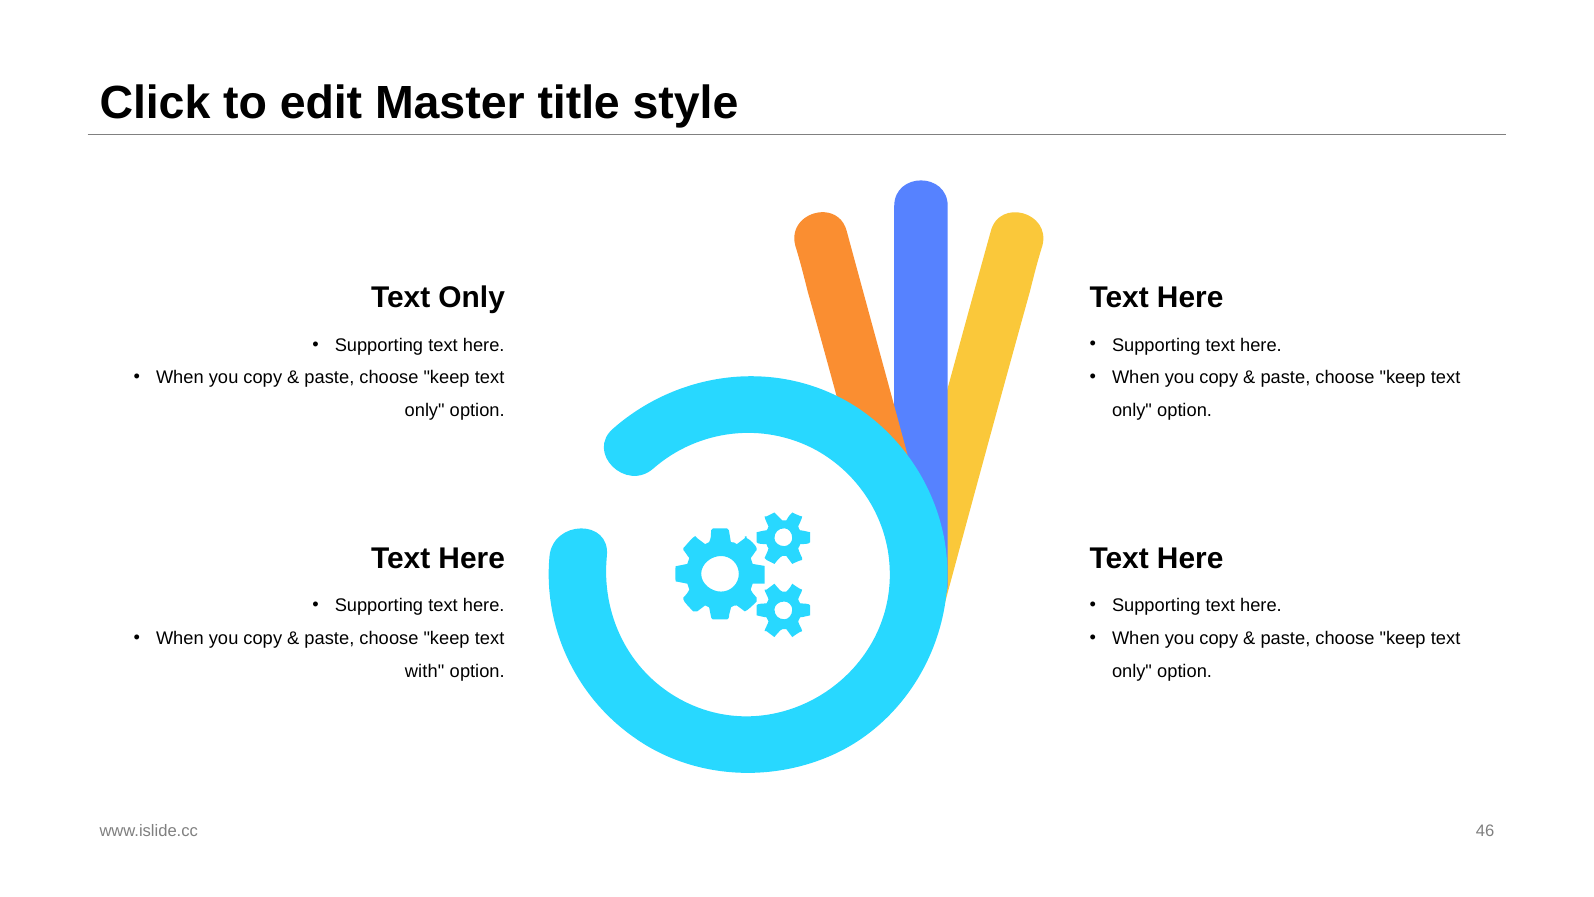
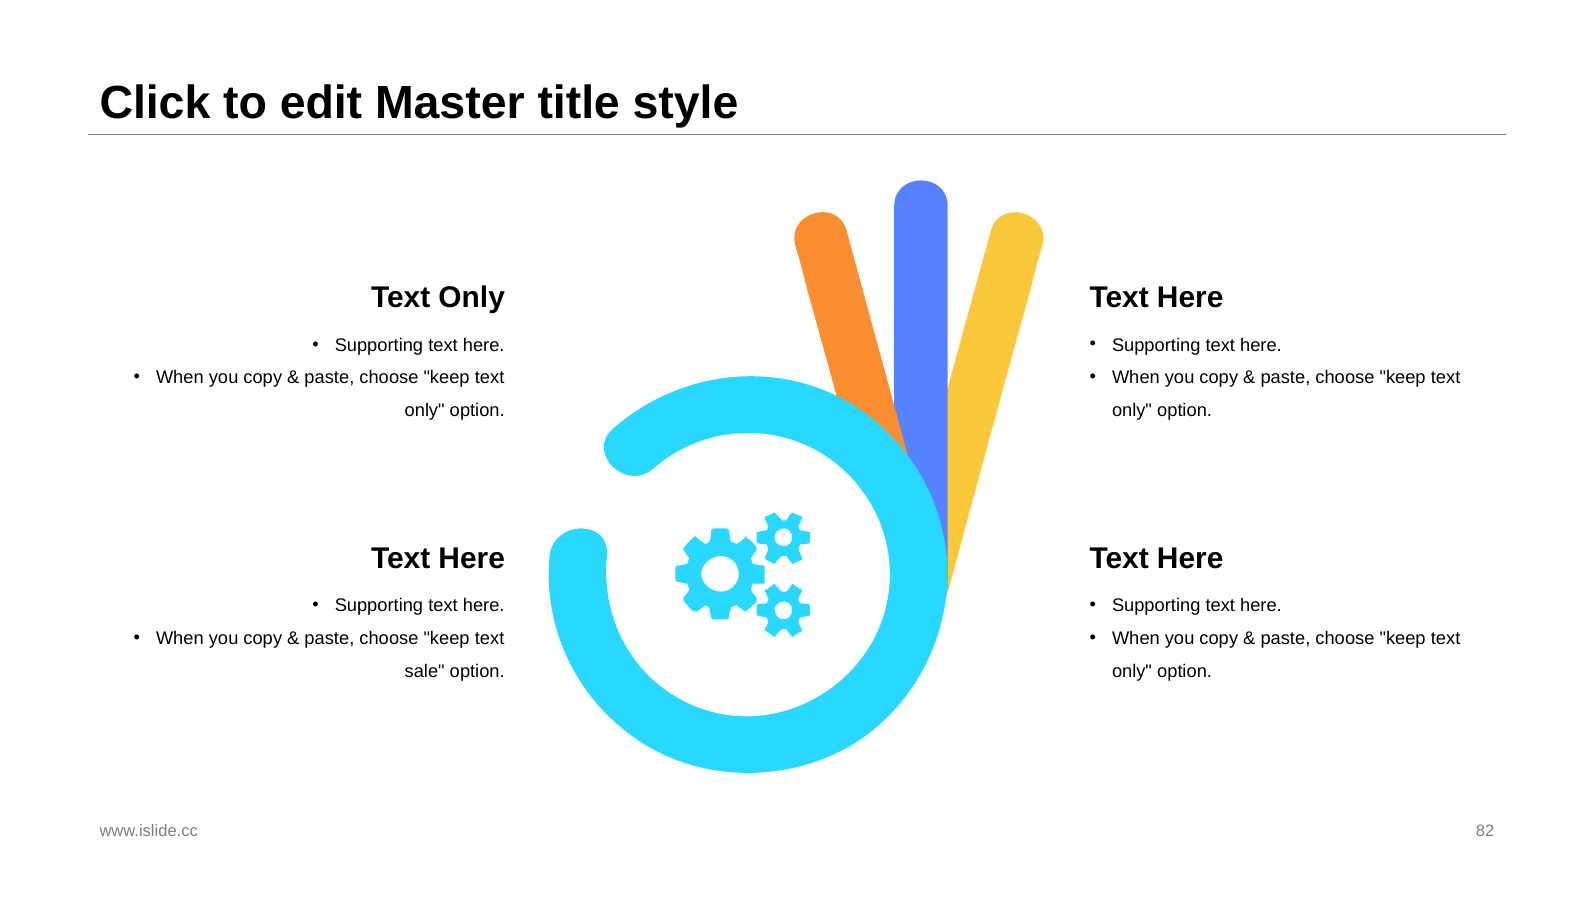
with: with -> sale (425, 671)
46: 46 -> 82 (1485, 831)
